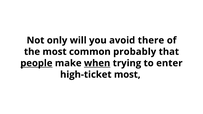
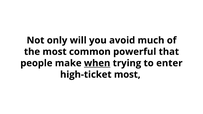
there: there -> much (151, 40)
probably: probably -> powerful (135, 52)
people underline: present -> none (36, 63)
